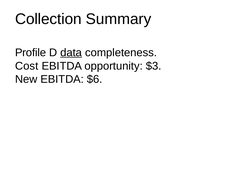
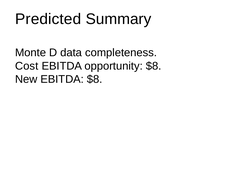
Collection: Collection -> Predicted (48, 19)
Profile: Profile -> Monte (31, 53)
data underline: present -> none (71, 53)
opportunity $3: $3 -> $8 (154, 66)
EBITDA $6: $6 -> $8 (95, 79)
